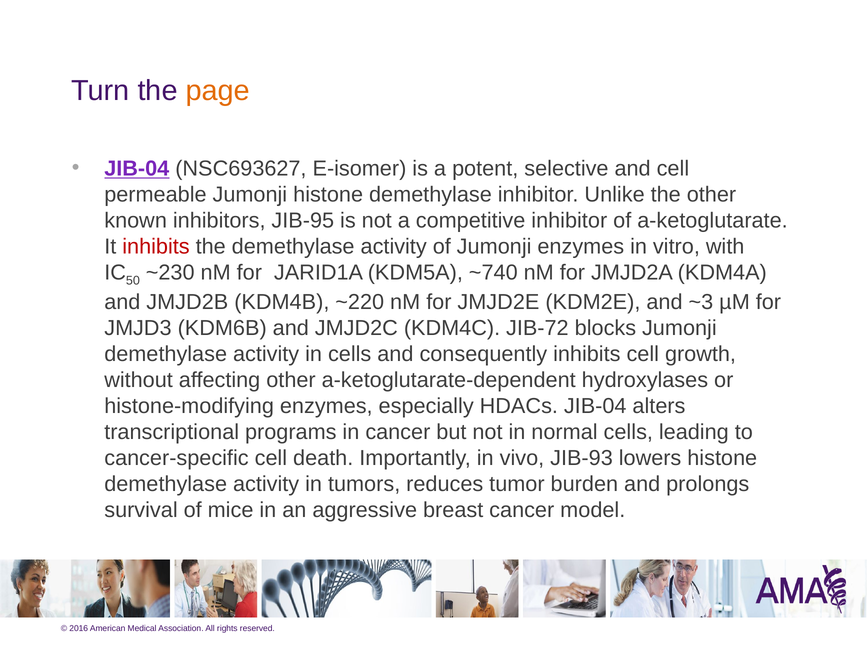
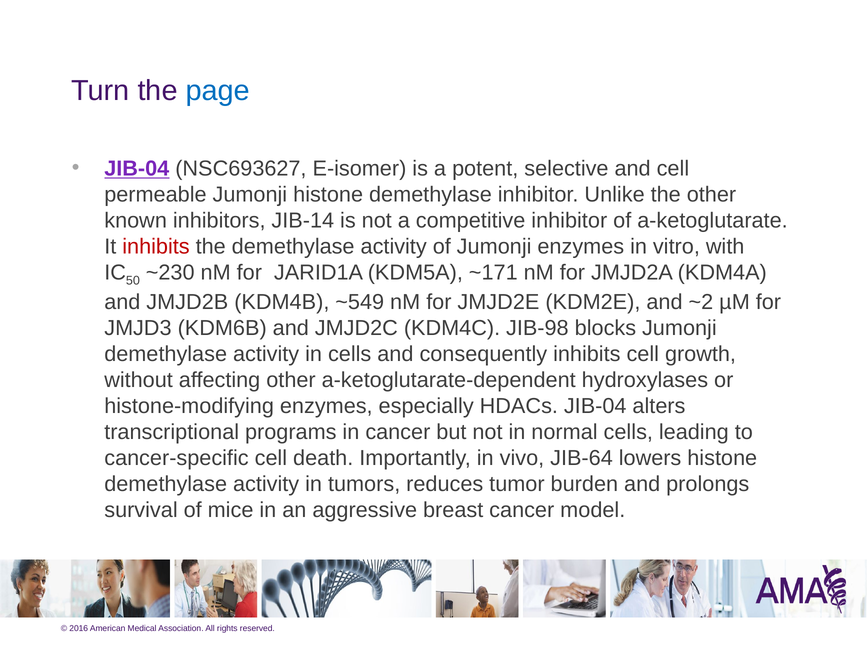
page colour: orange -> blue (218, 91)
JIB-95: JIB-95 -> JIB-14 (303, 220)
~740: ~740 -> ~171 (493, 273)
~220: ~220 -> ~549 (360, 302)
~3: ~3 -> ~2 (701, 302)
JIB-72: JIB-72 -> JIB-98 (537, 328)
JIB-93: JIB-93 -> JIB-64 (582, 458)
